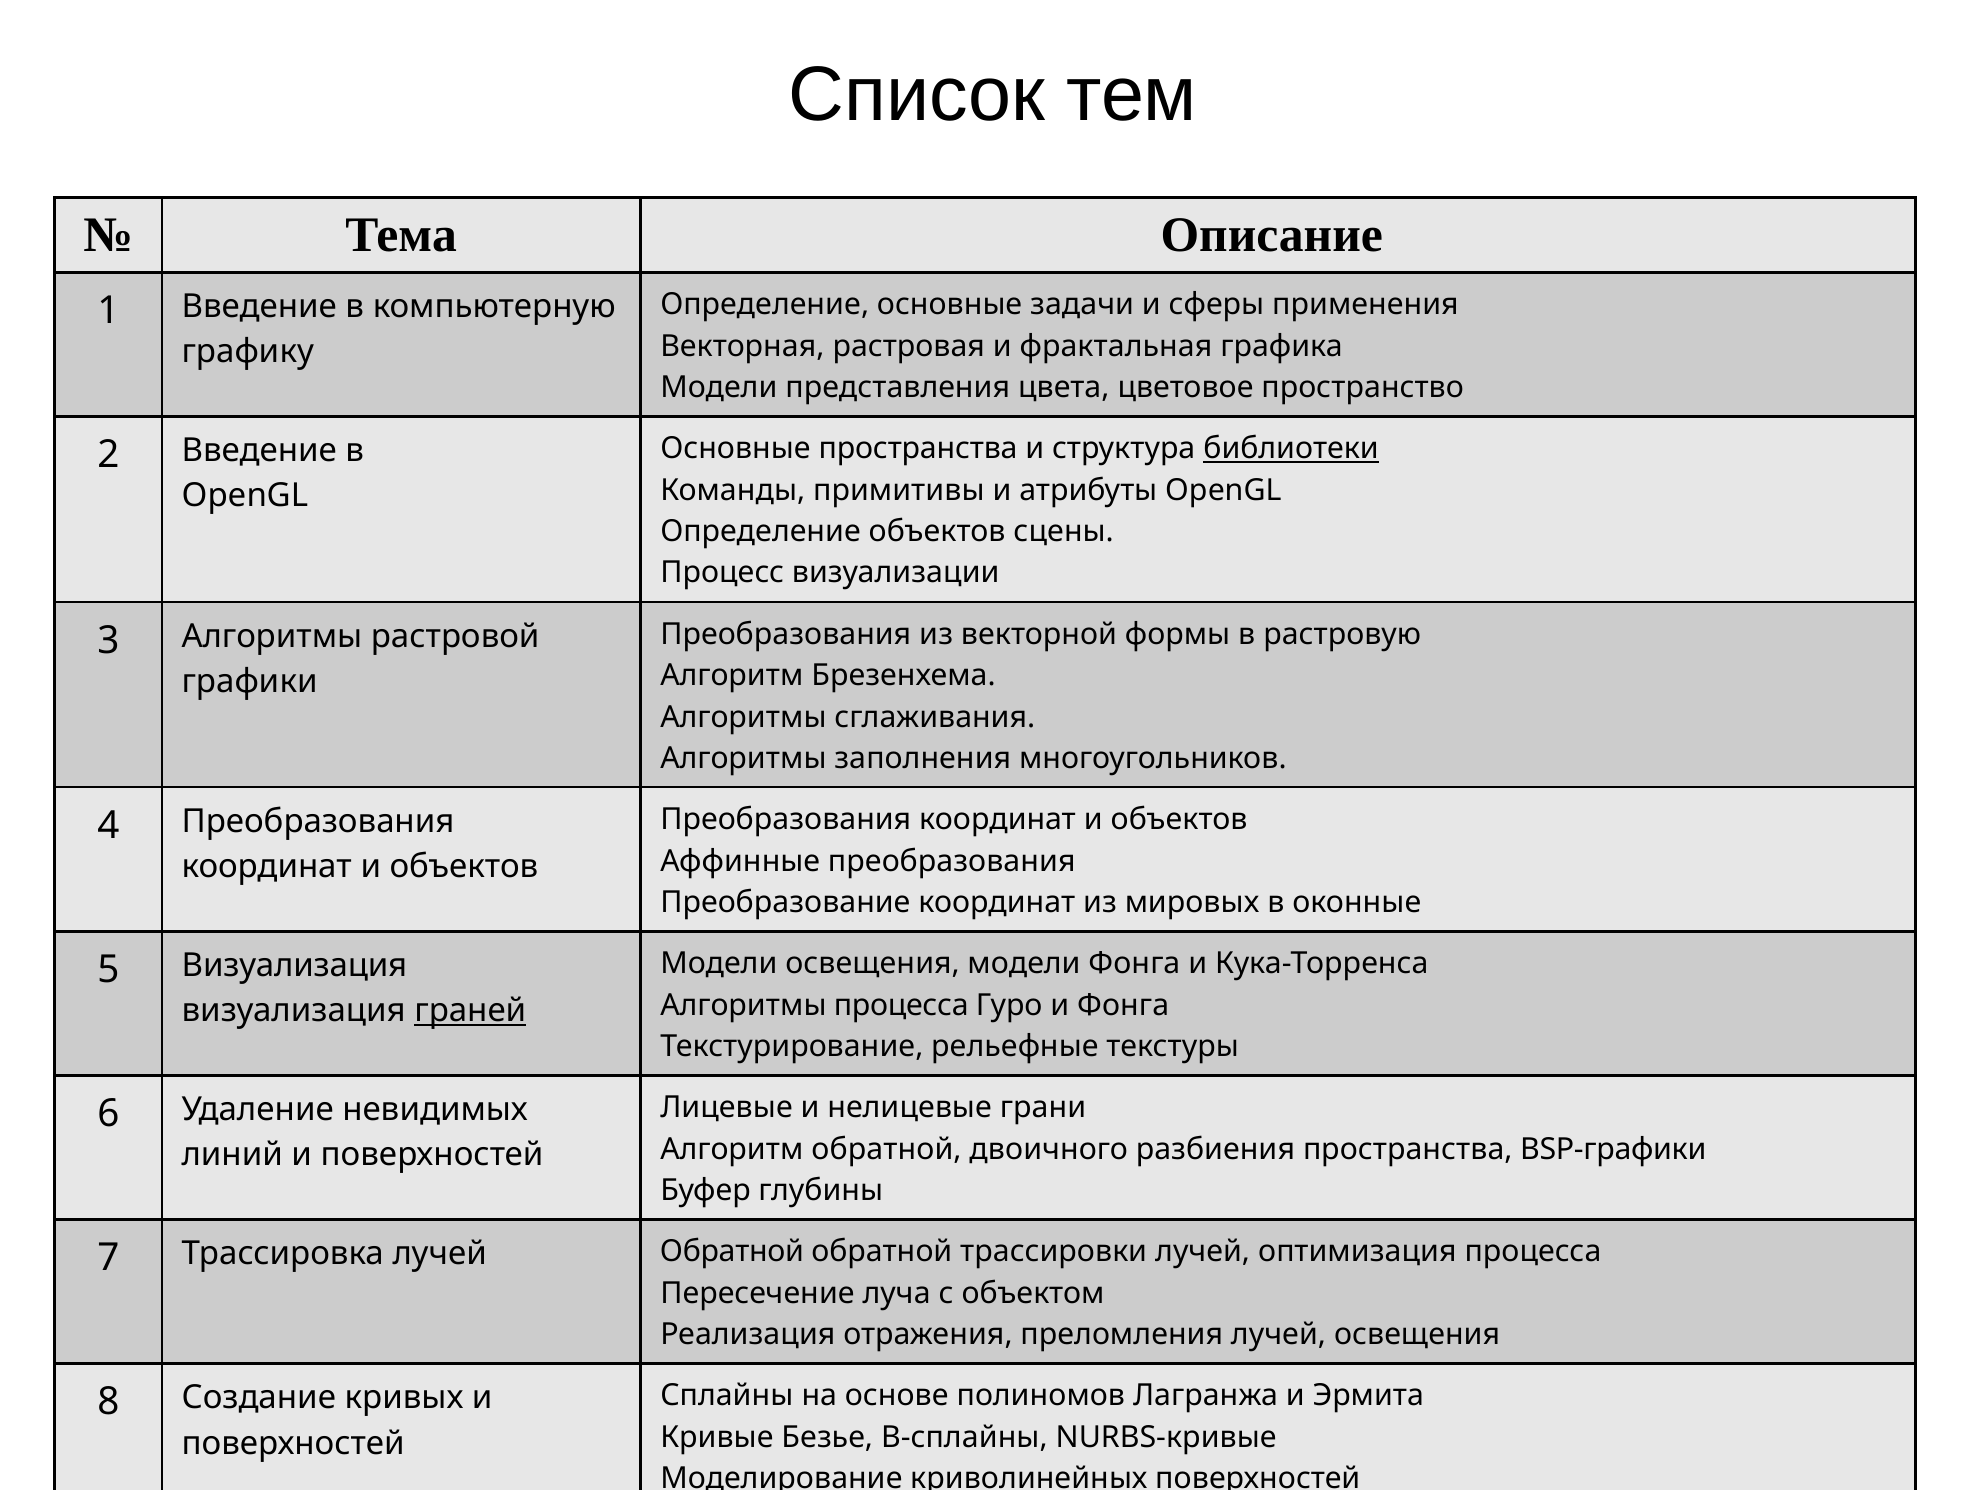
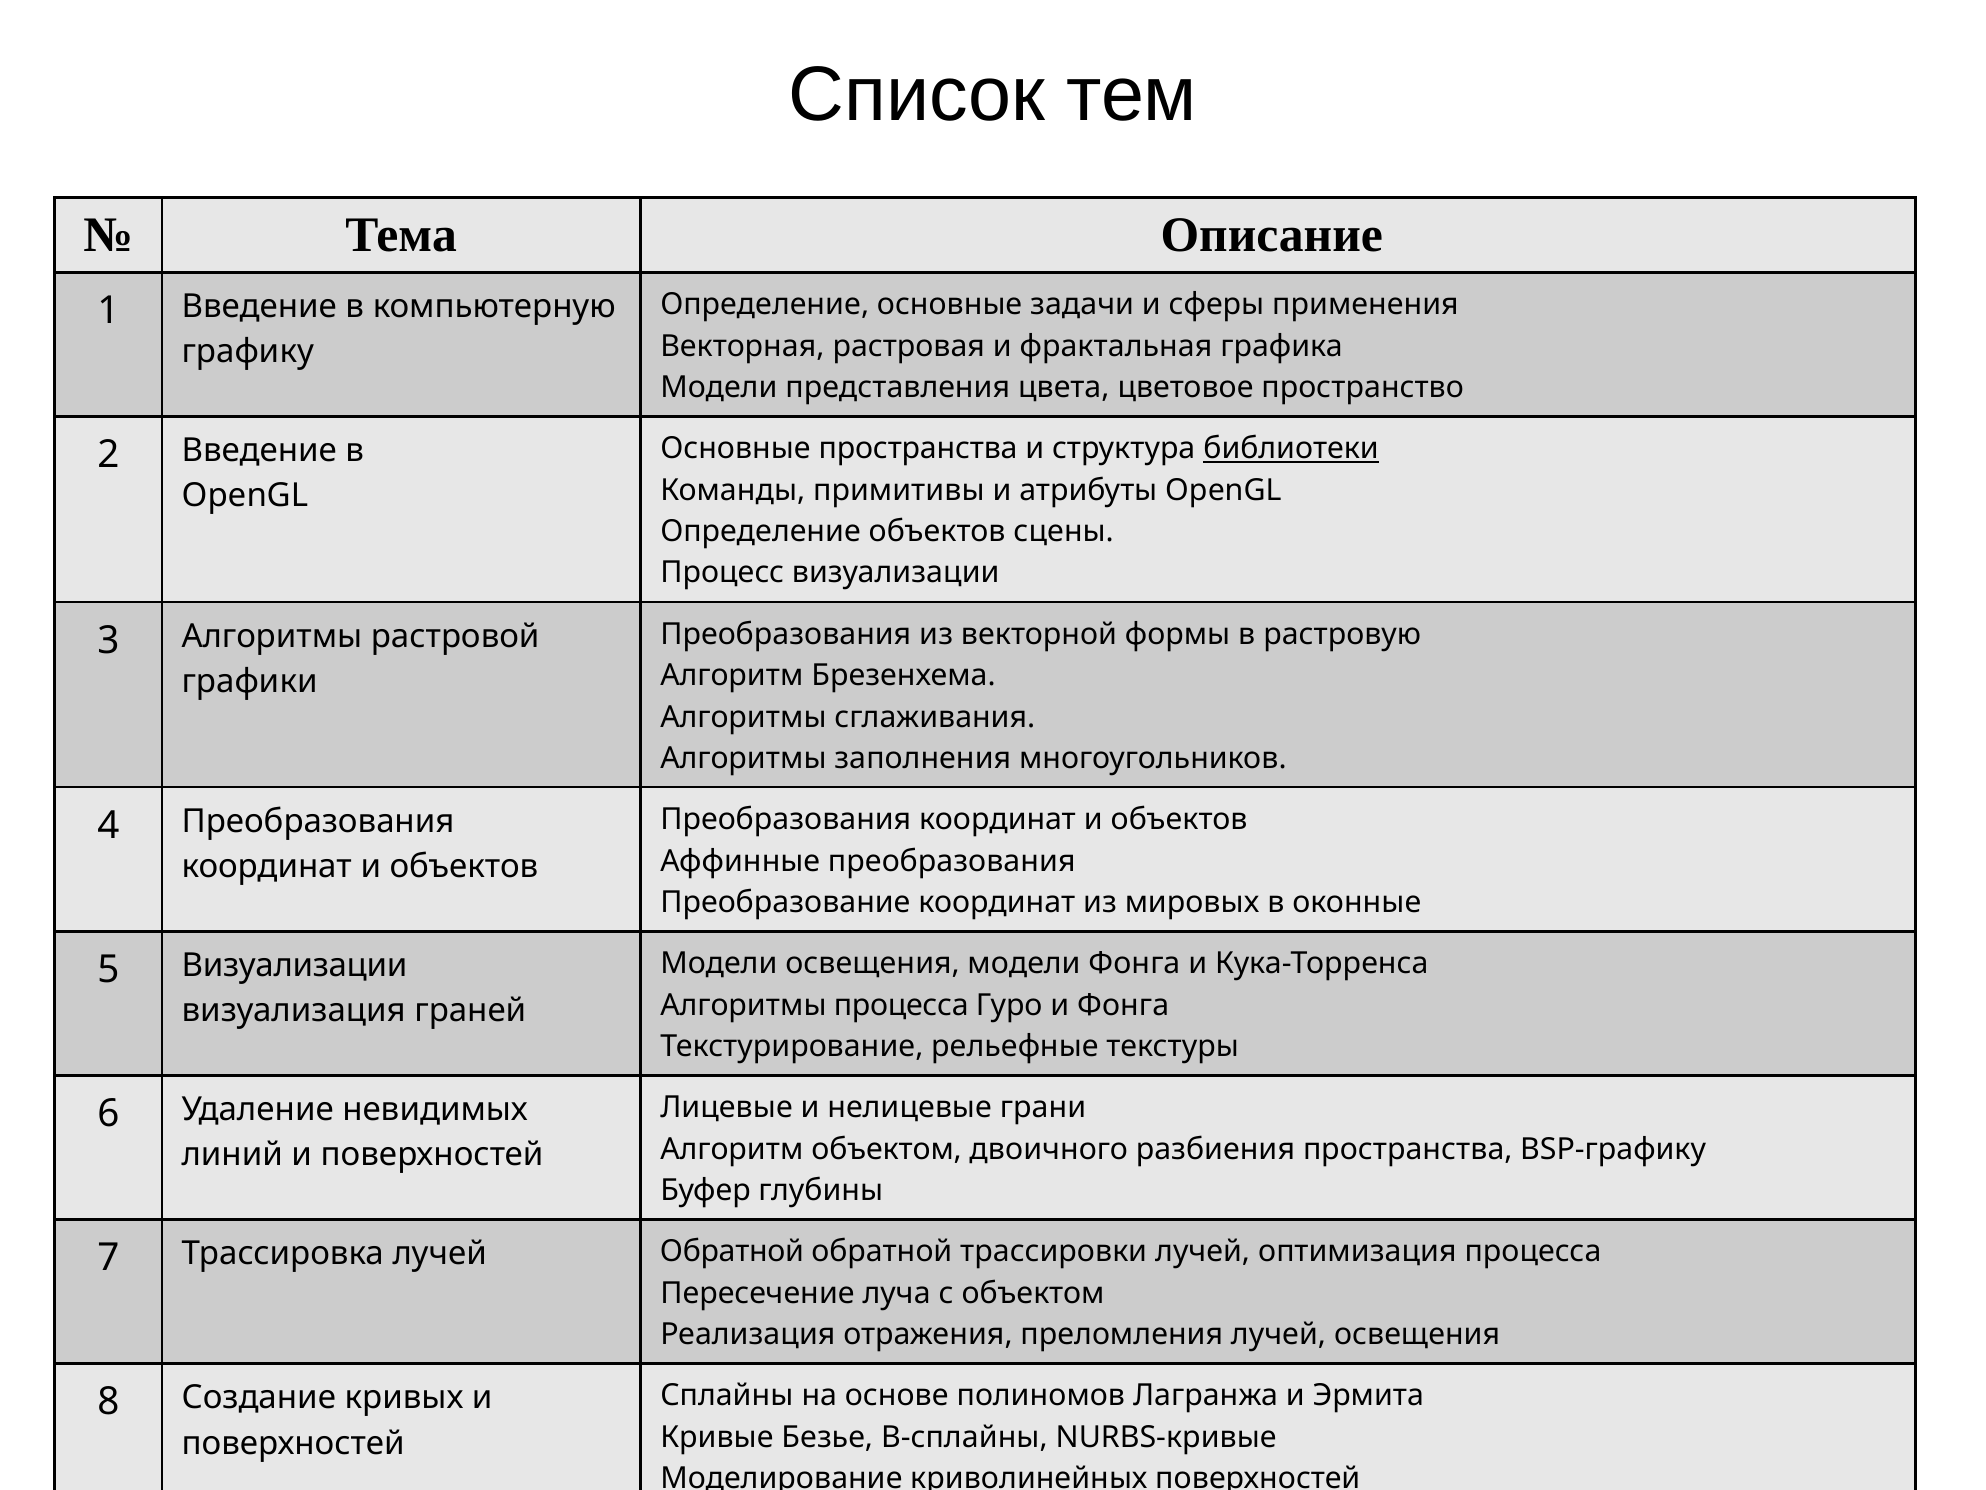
5 Визуализация: Визуализация -> Визуализации (295, 966)
граней underline: present -> none (470, 1011)
Алгоритм обратной: обратной -> объектом (887, 1149)
BSP-графики: BSP-графики -> BSP-графику (1613, 1149)
